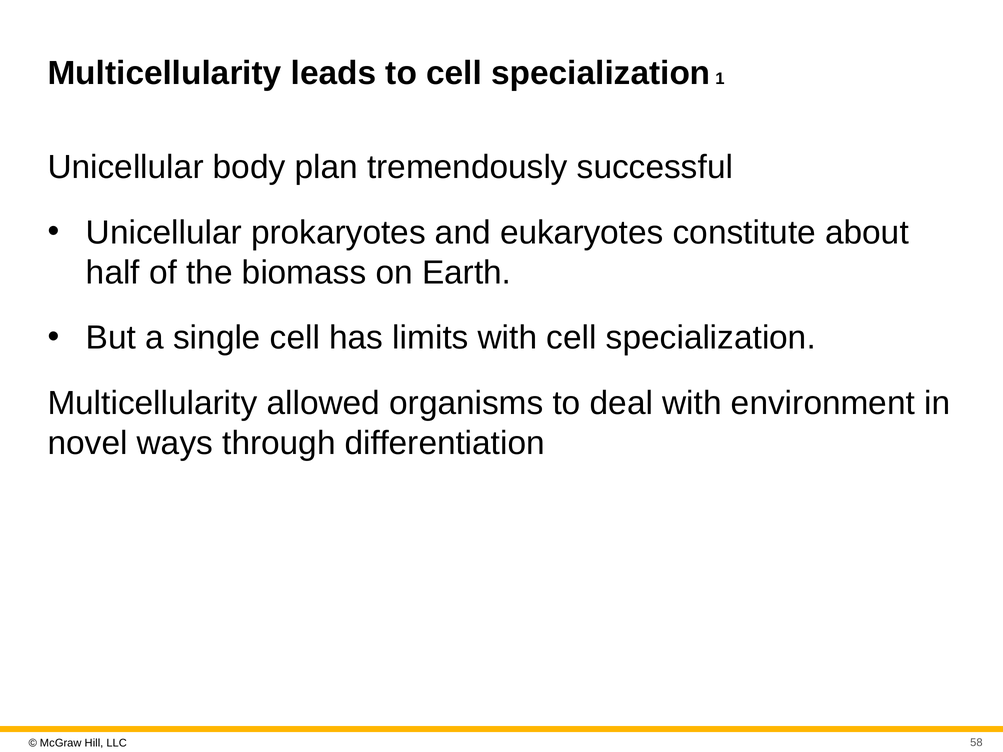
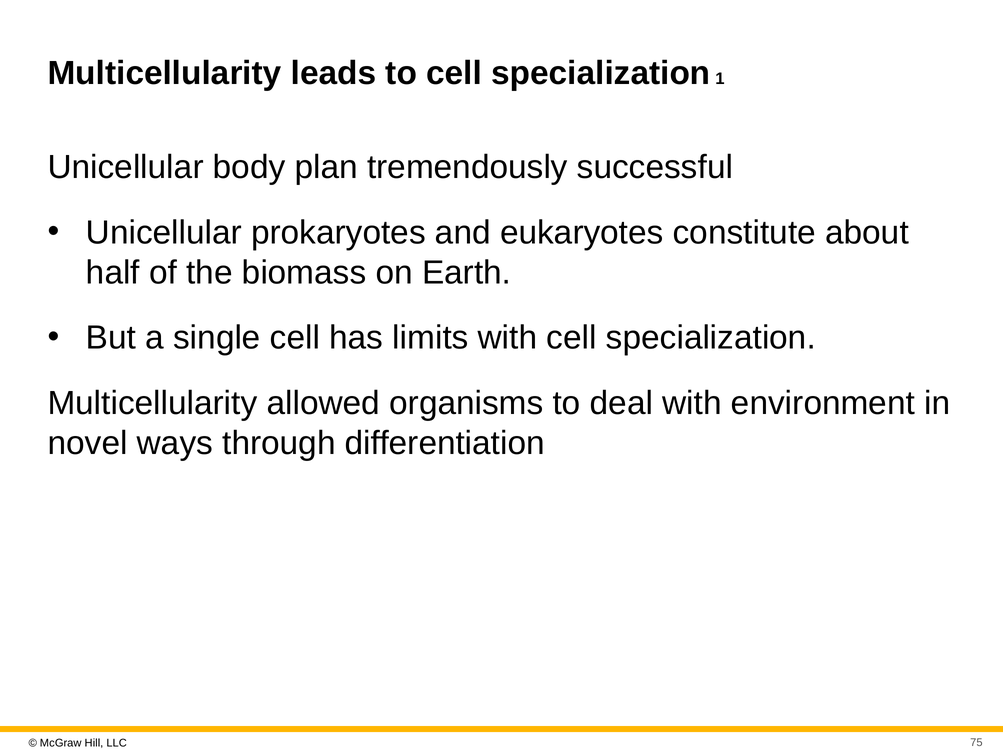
58: 58 -> 75 (976, 743)
